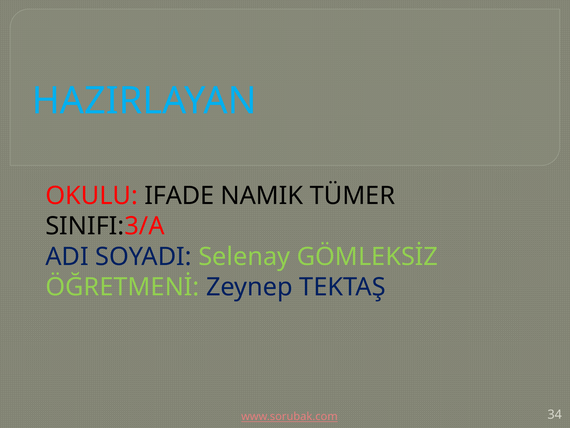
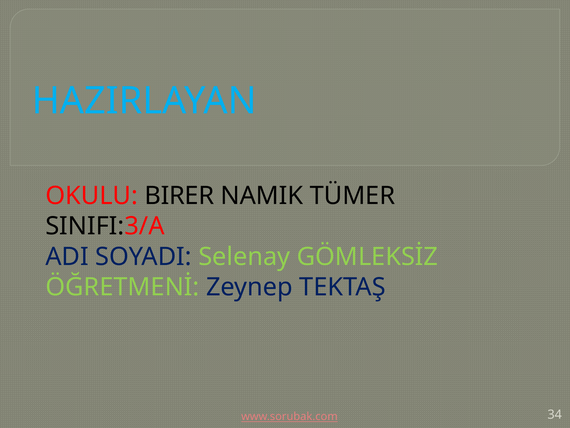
IFADE: IFADE -> BIRER (179, 196)
